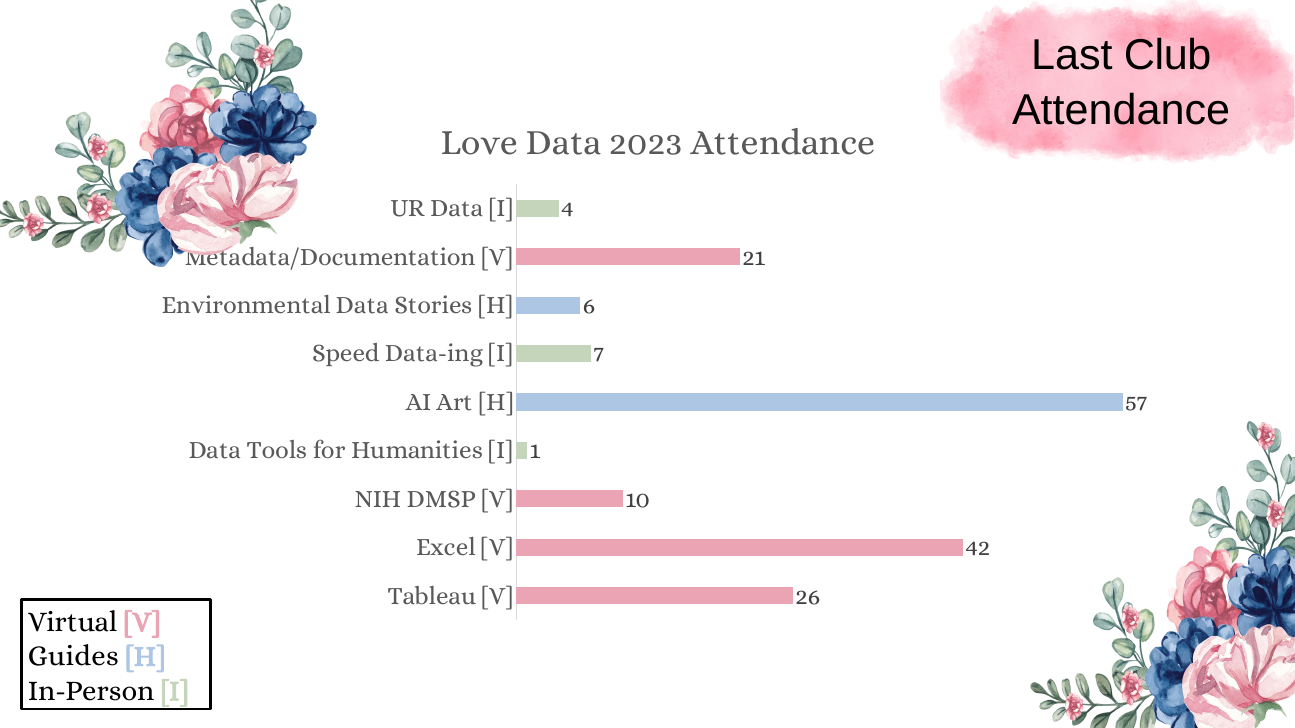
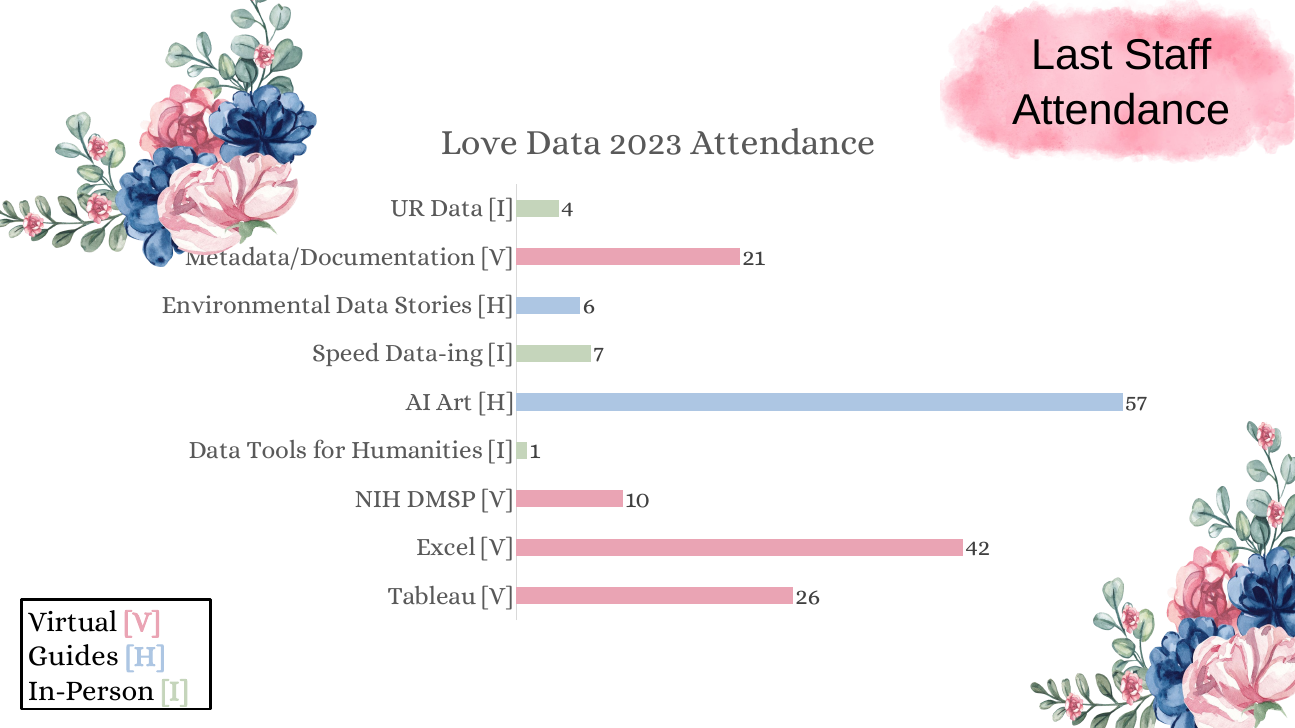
Club: Club -> Staff (1168, 55)
